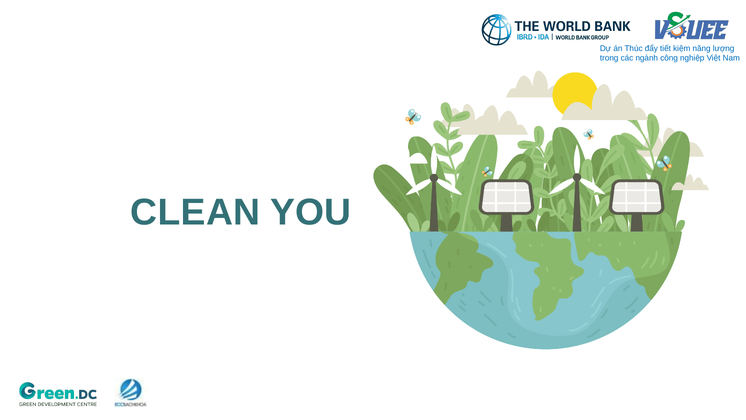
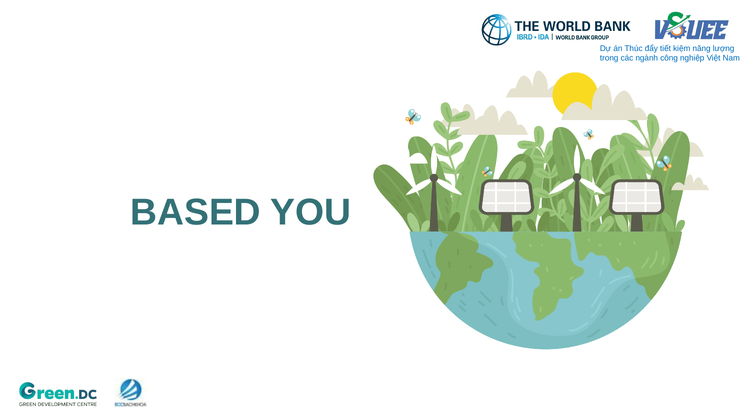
CLEAN: CLEAN -> BASED (196, 212)
